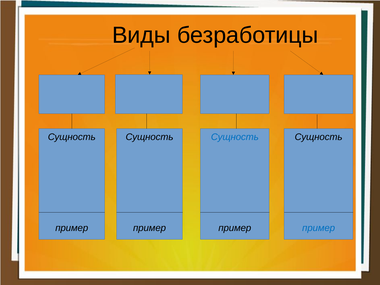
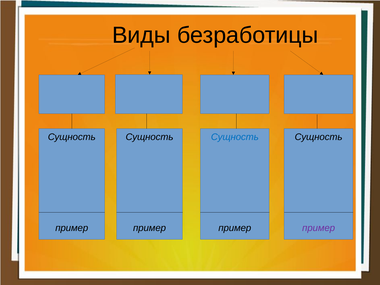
пример colour: blue -> purple (319, 228)
